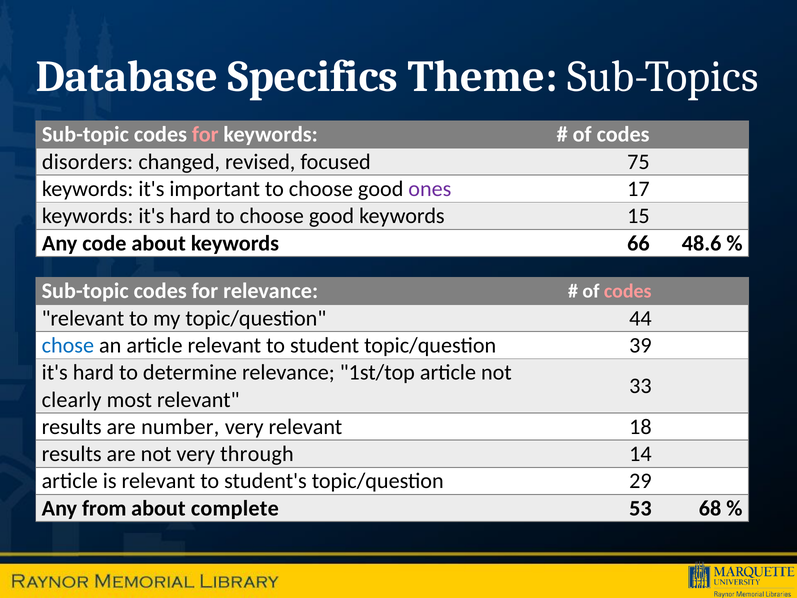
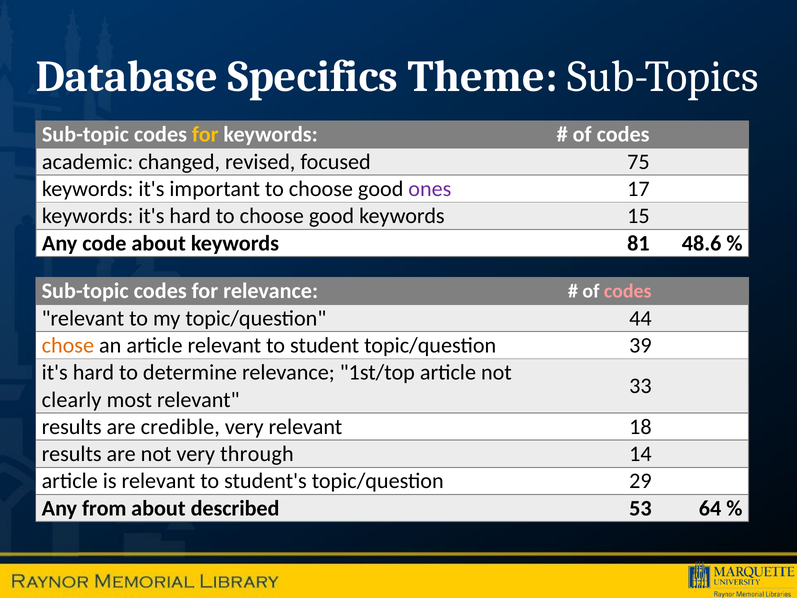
for colour: pink -> yellow (205, 135)
disorders: disorders -> academic (88, 162)
66: 66 -> 81 (638, 243)
chose colour: blue -> orange (68, 345)
number: number -> credible (180, 427)
complete: complete -> described (235, 508)
68: 68 -> 64 (710, 508)
